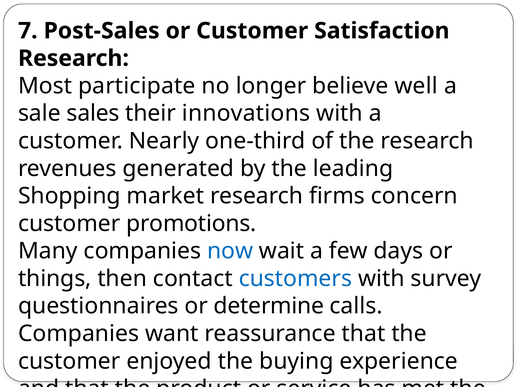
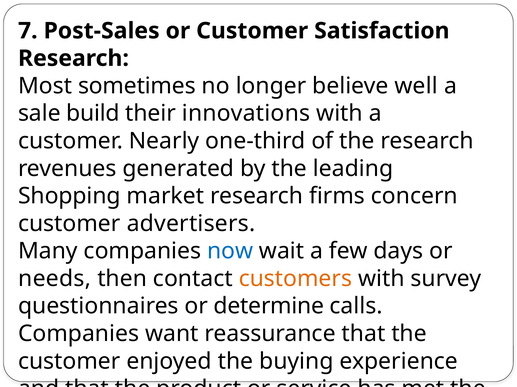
participate: participate -> sometimes (137, 86)
sales: sales -> build (93, 114)
promotions: promotions -> advertisers (191, 224)
things: things -> needs (55, 279)
customers colour: blue -> orange (295, 279)
